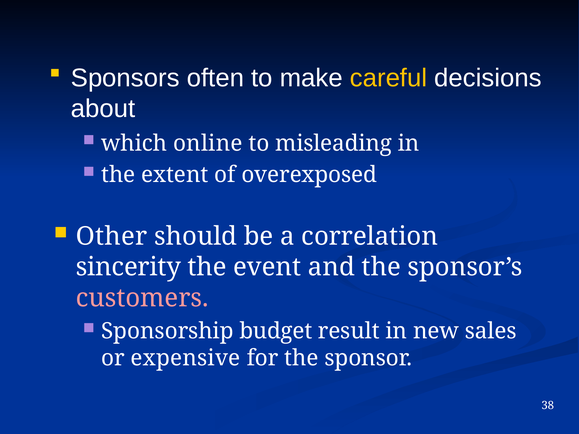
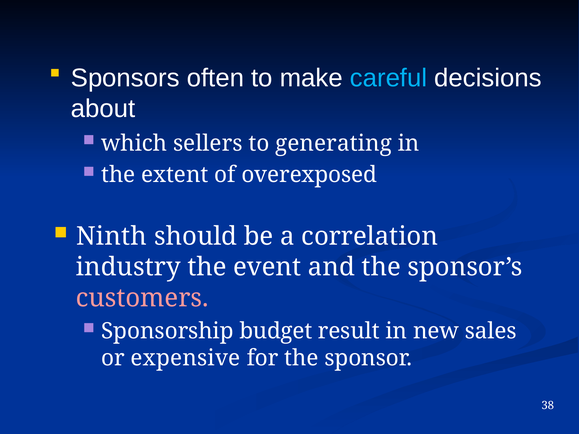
careful colour: yellow -> light blue (389, 78)
online: online -> sellers (208, 143)
misleading: misleading -> generating (334, 143)
Other: Other -> Ninth (112, 236)
sincerity: sincerity -> industry (128, 267)
